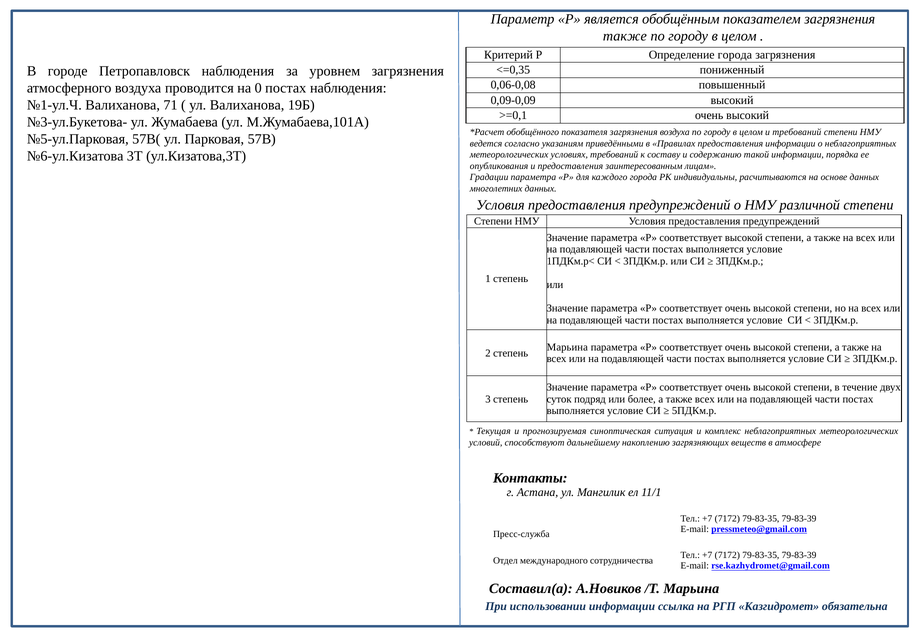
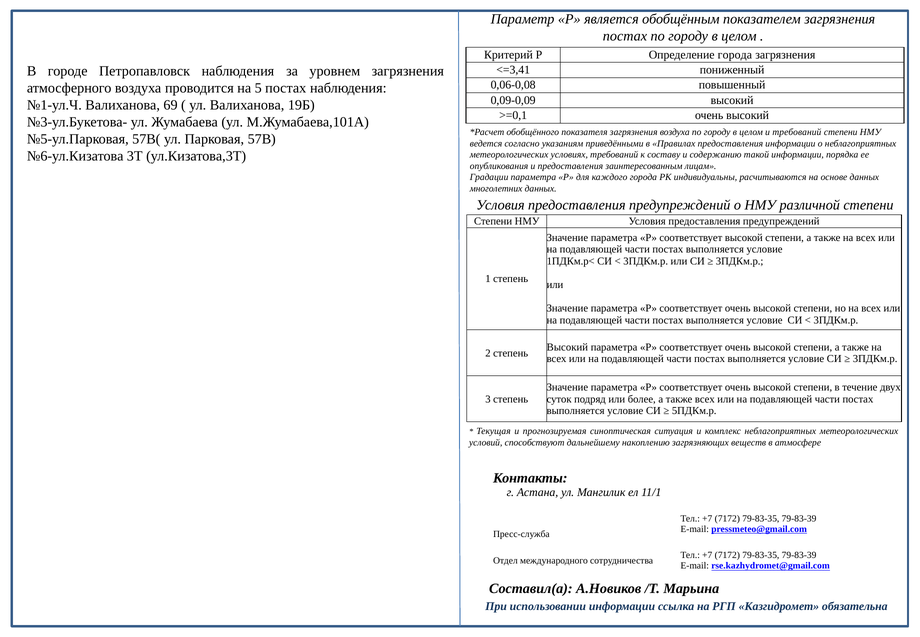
также: также -> постах (625, 36)
<=0,35: <=0,35 -> <=3,41 (513, 70)
0: 0 -> 5 (258, 88)
71: 71 -> 69 (171, 105)
Марьина: Марьина -> Высокий (567, 347)
